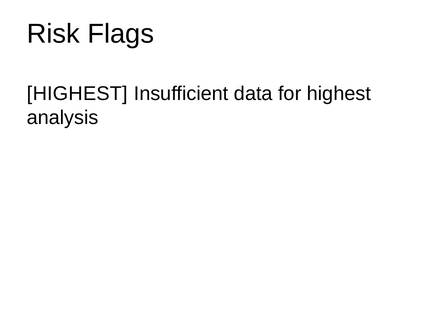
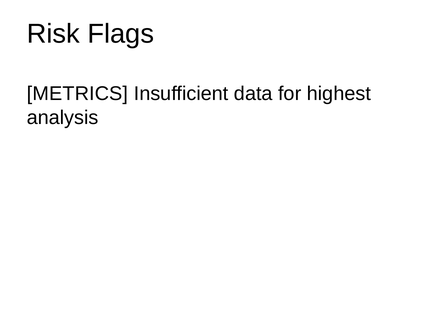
HIGHEST: HIGHEST -> METRICS (77, 94)
